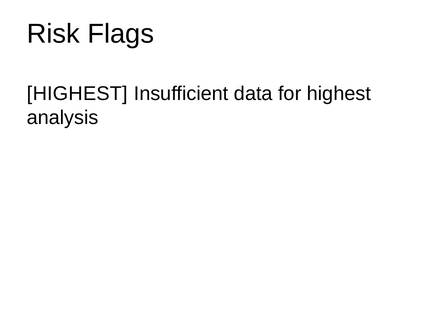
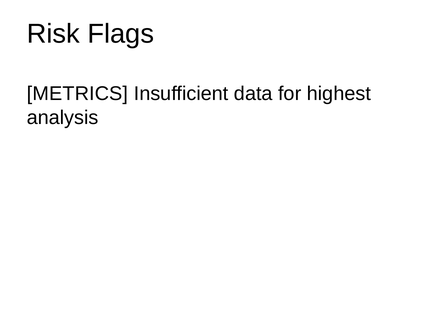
HIGHEST: HIGHEST -> METRICS (77, 94)
